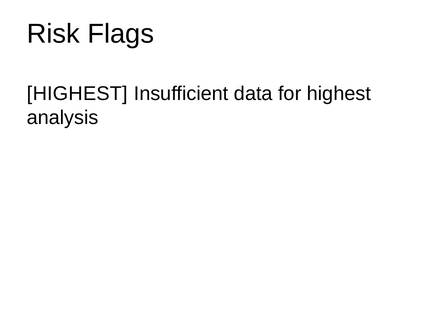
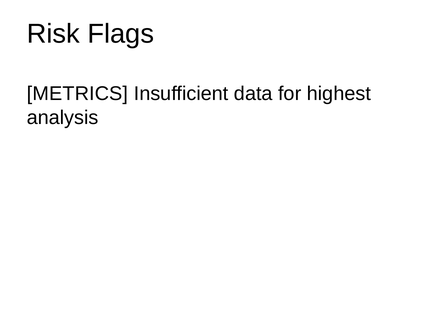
HIGHEST: HIGHEST -> METRICS (77, 94)
